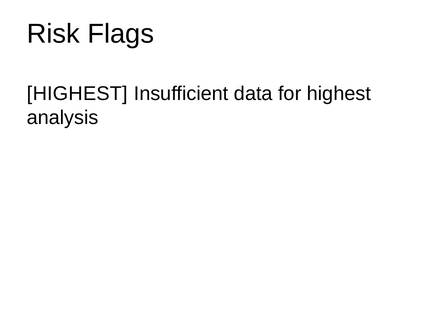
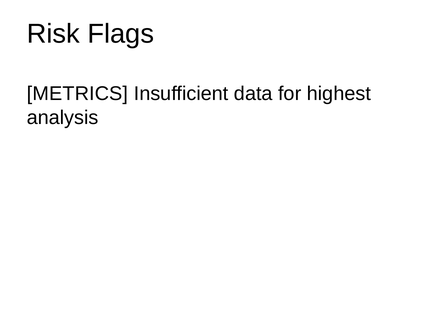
HIGHEST: HIGHEST -> METRICS (77, 94)
